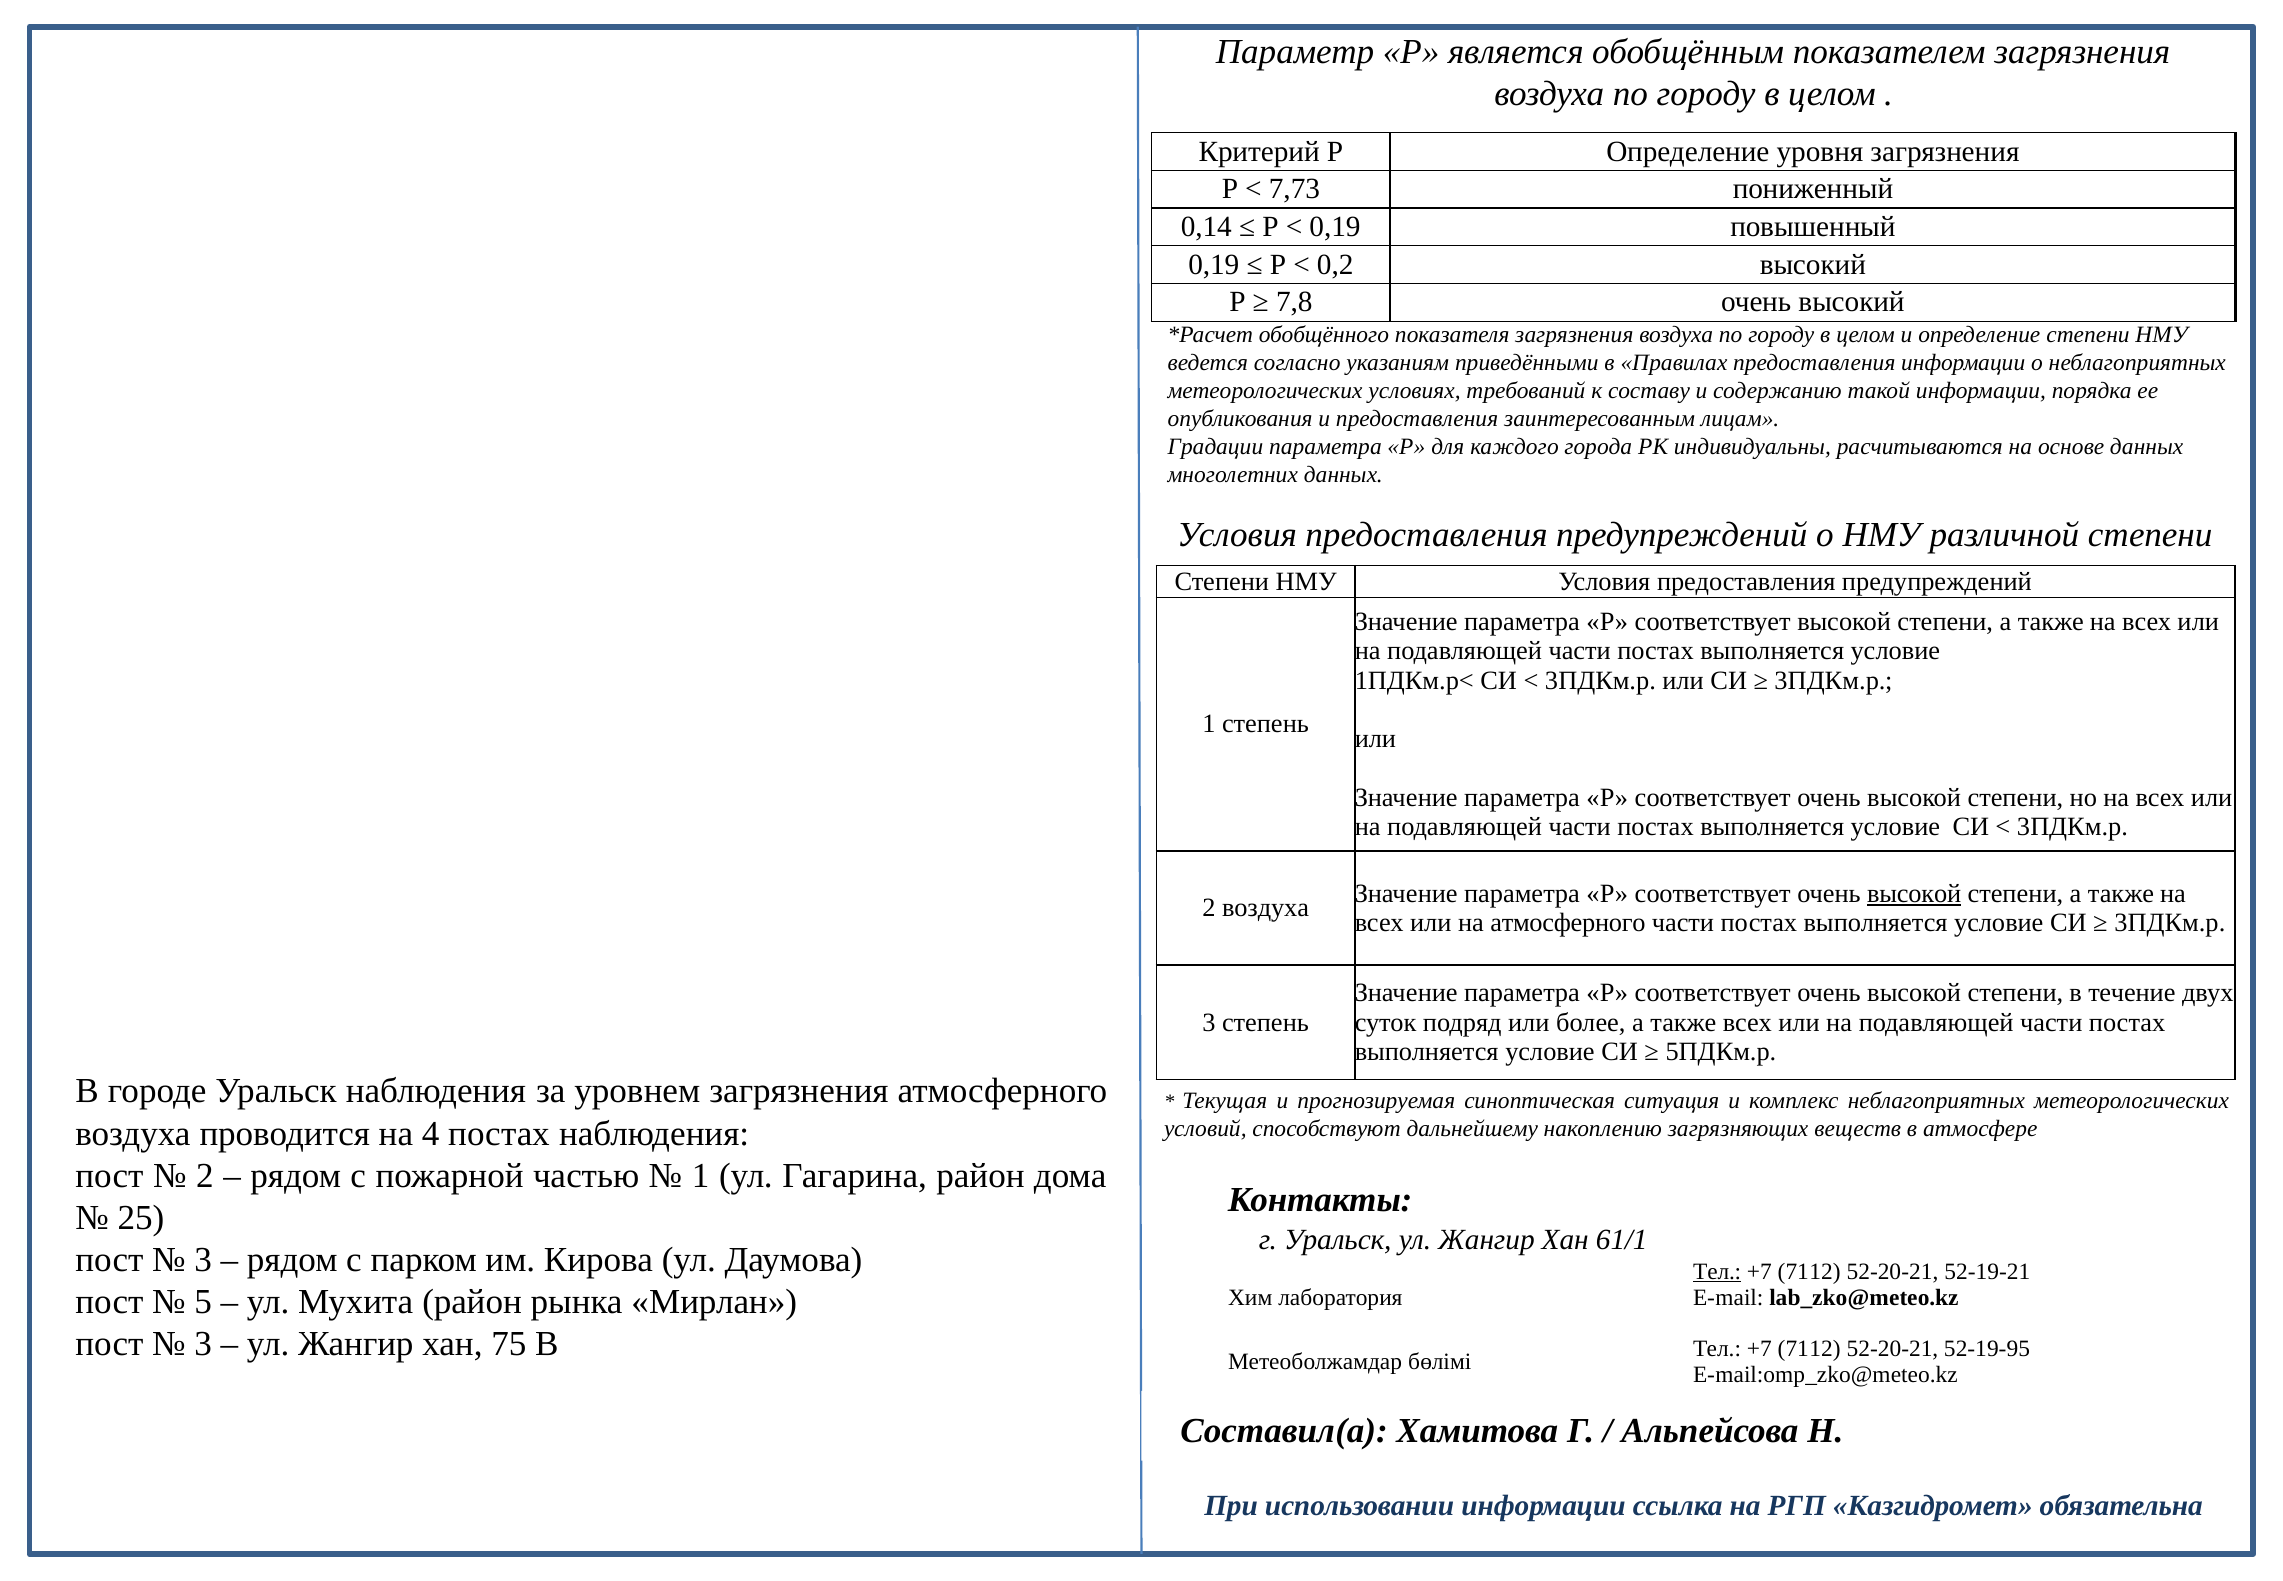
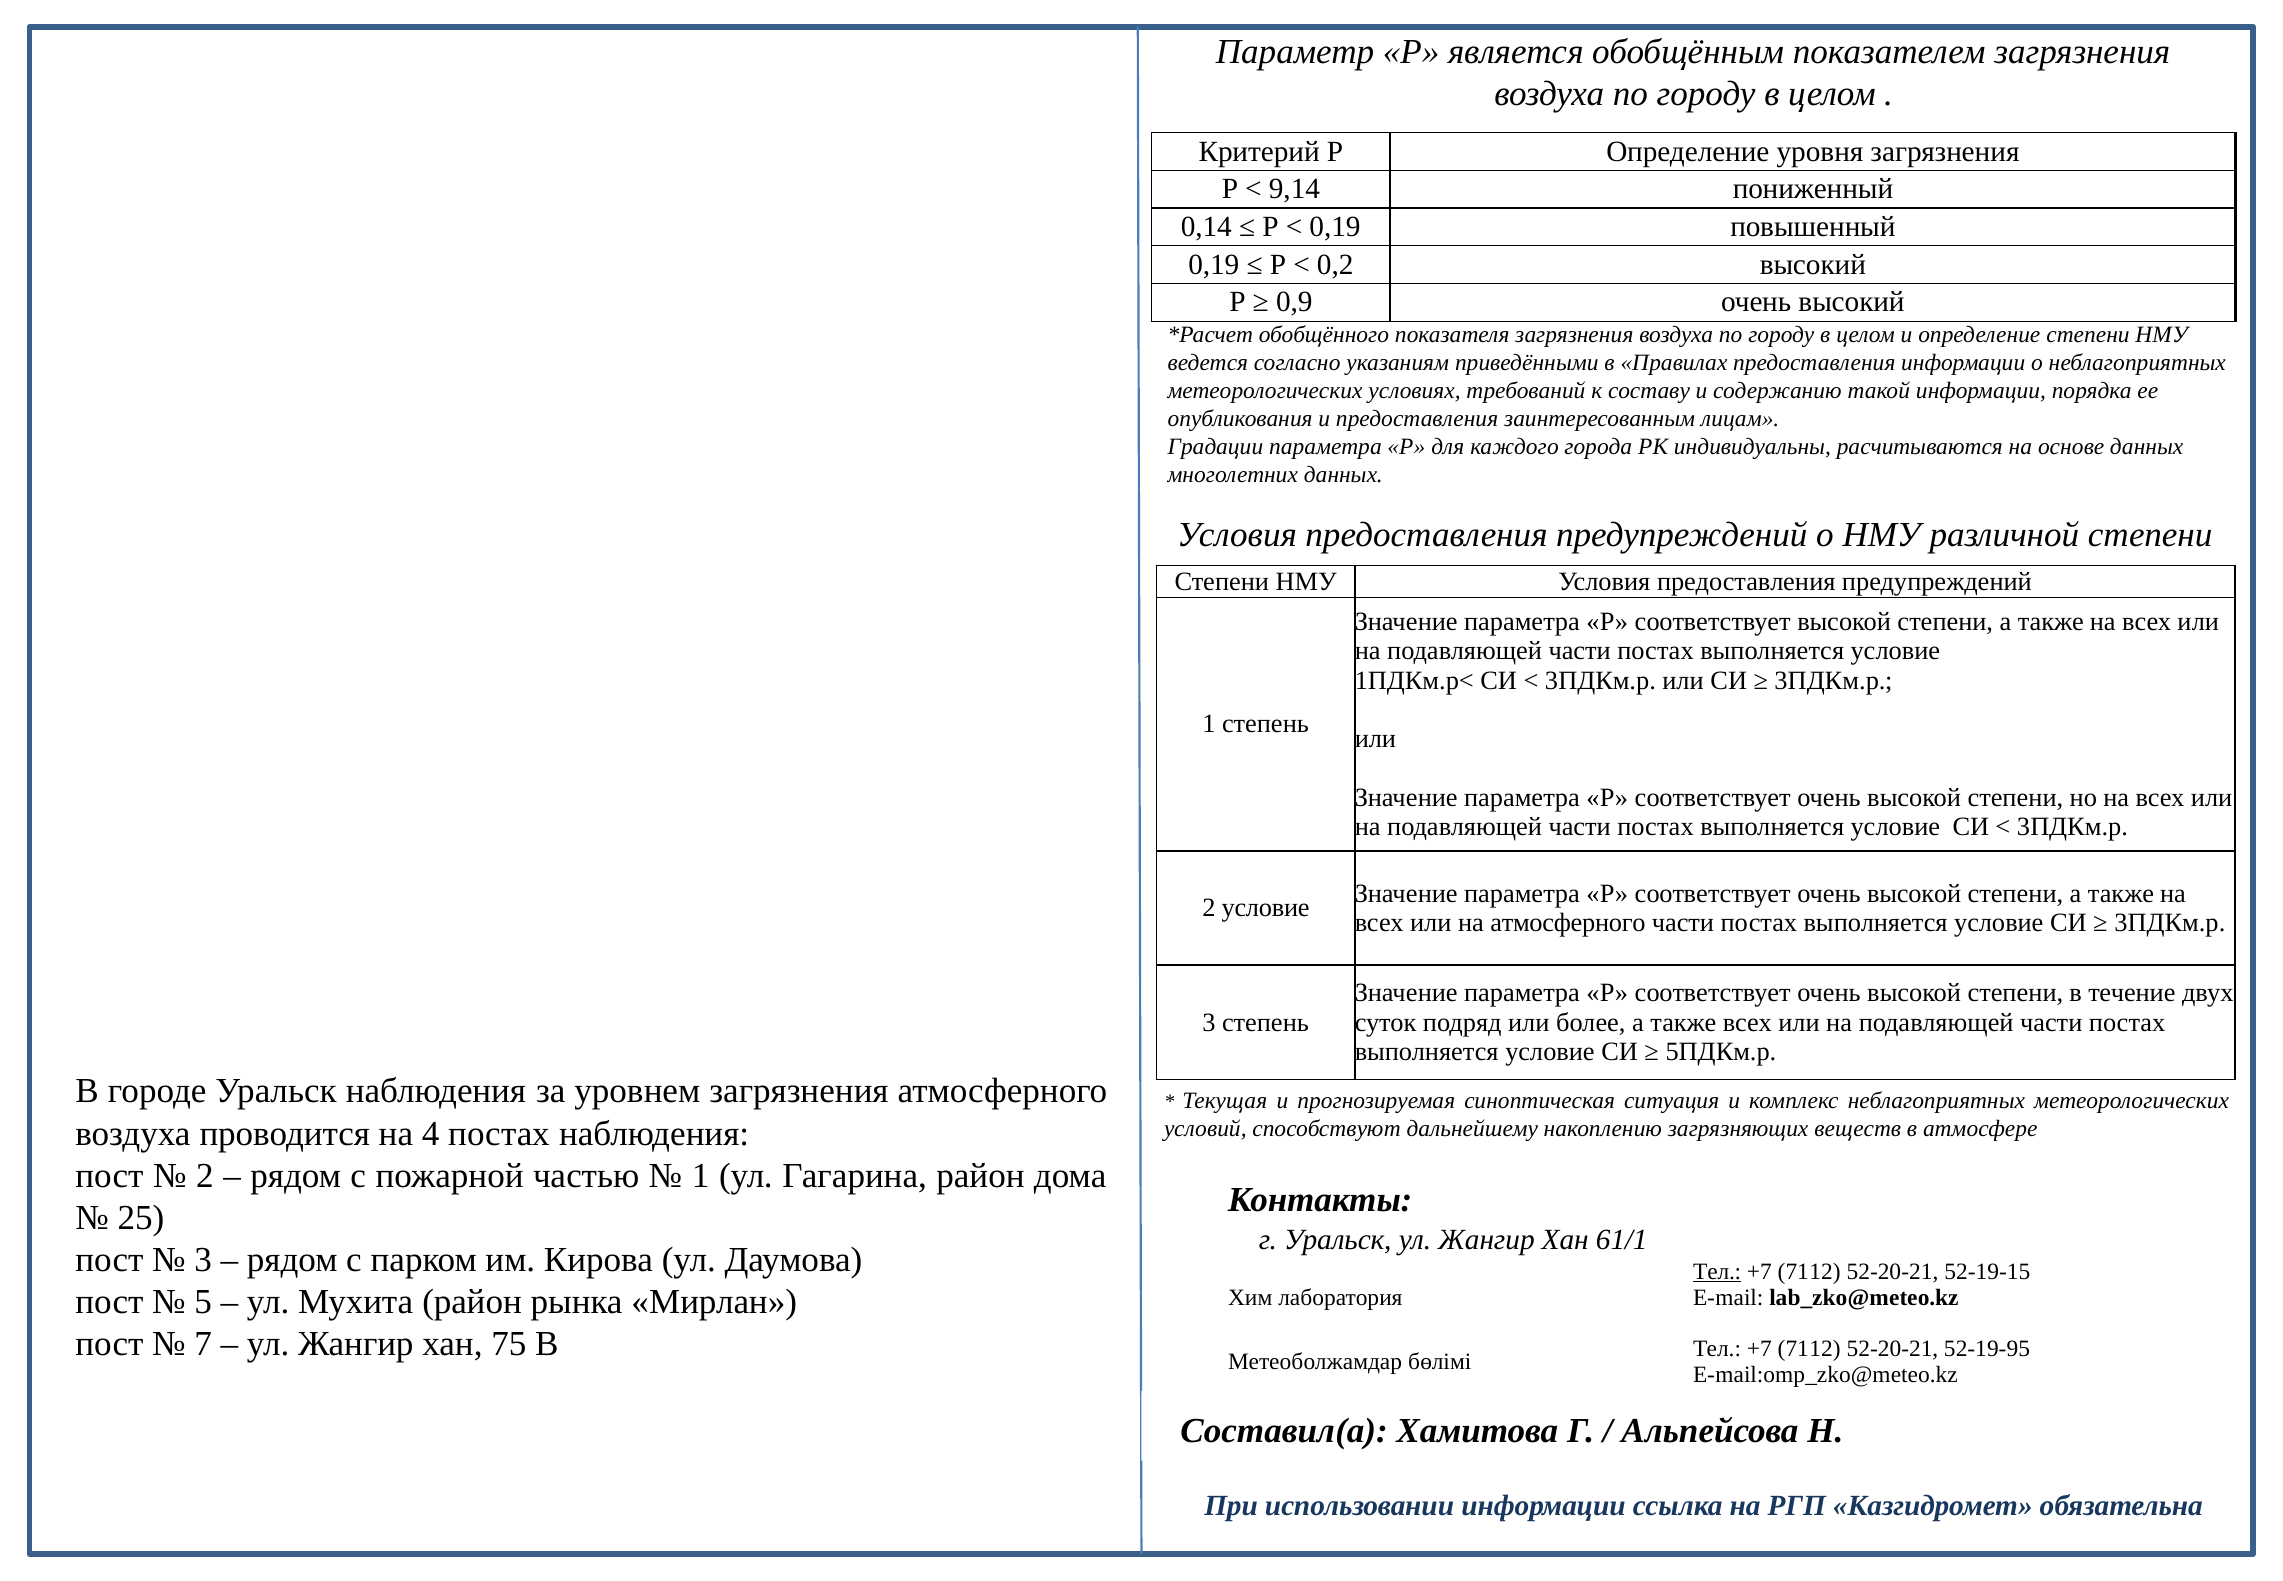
7,73: 7,73 -> 9,14 (1294, 189)
7,8: 7,8 -> 0,9 (1294, 302)
высокой underline: present -> none (1914, 893)
2 воздуха: воздуха -> условие (1266, 908)
52-19-21: 52-19-21 -> 52-19-15 (1987, 1271)
3: 3 -> 7 (203, 1344)
